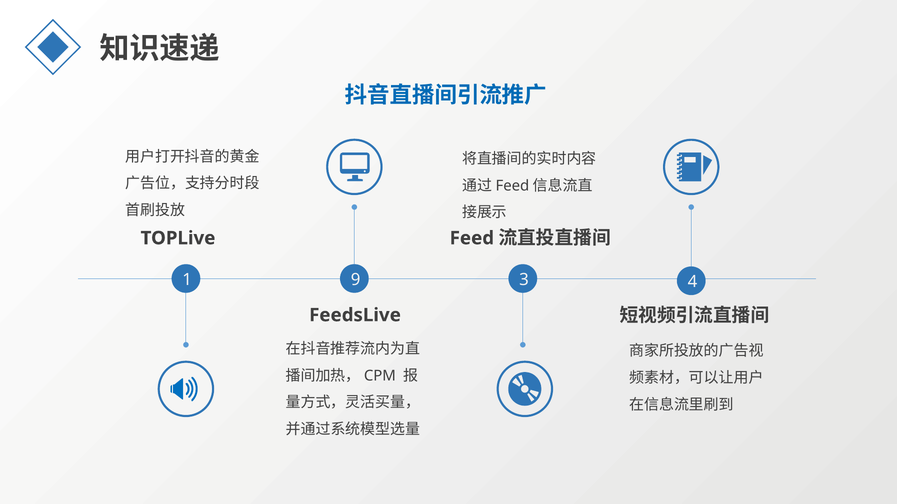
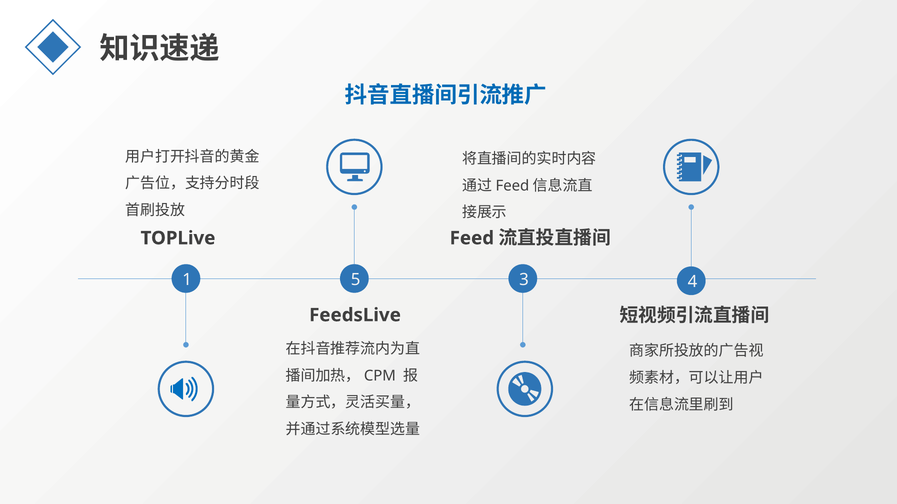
9: 9 -> 5 (356, 280)
